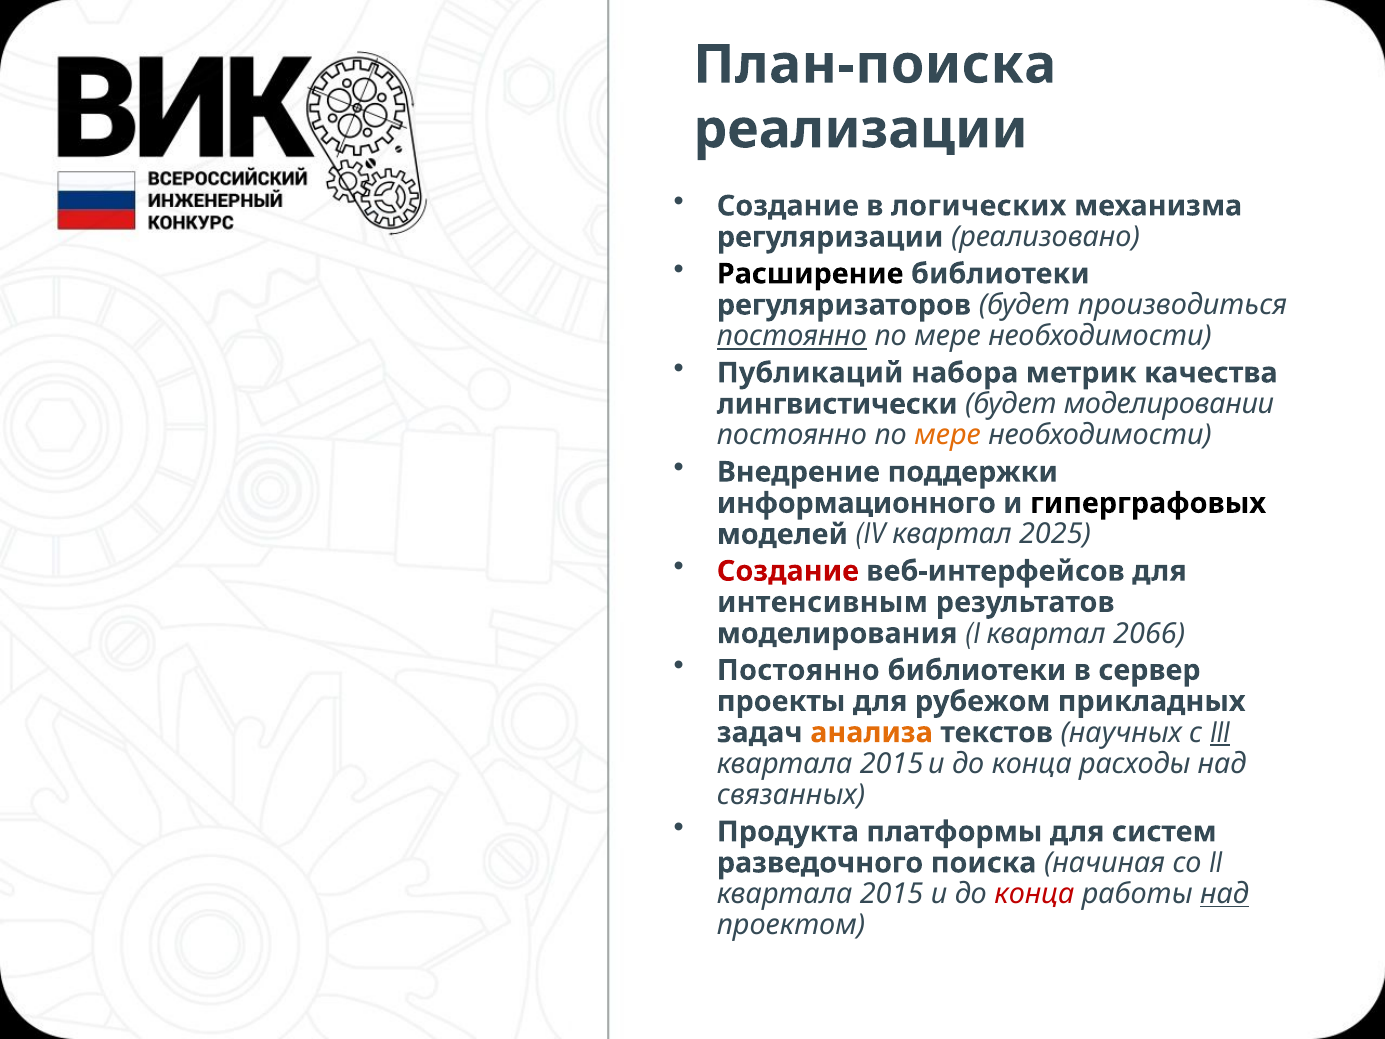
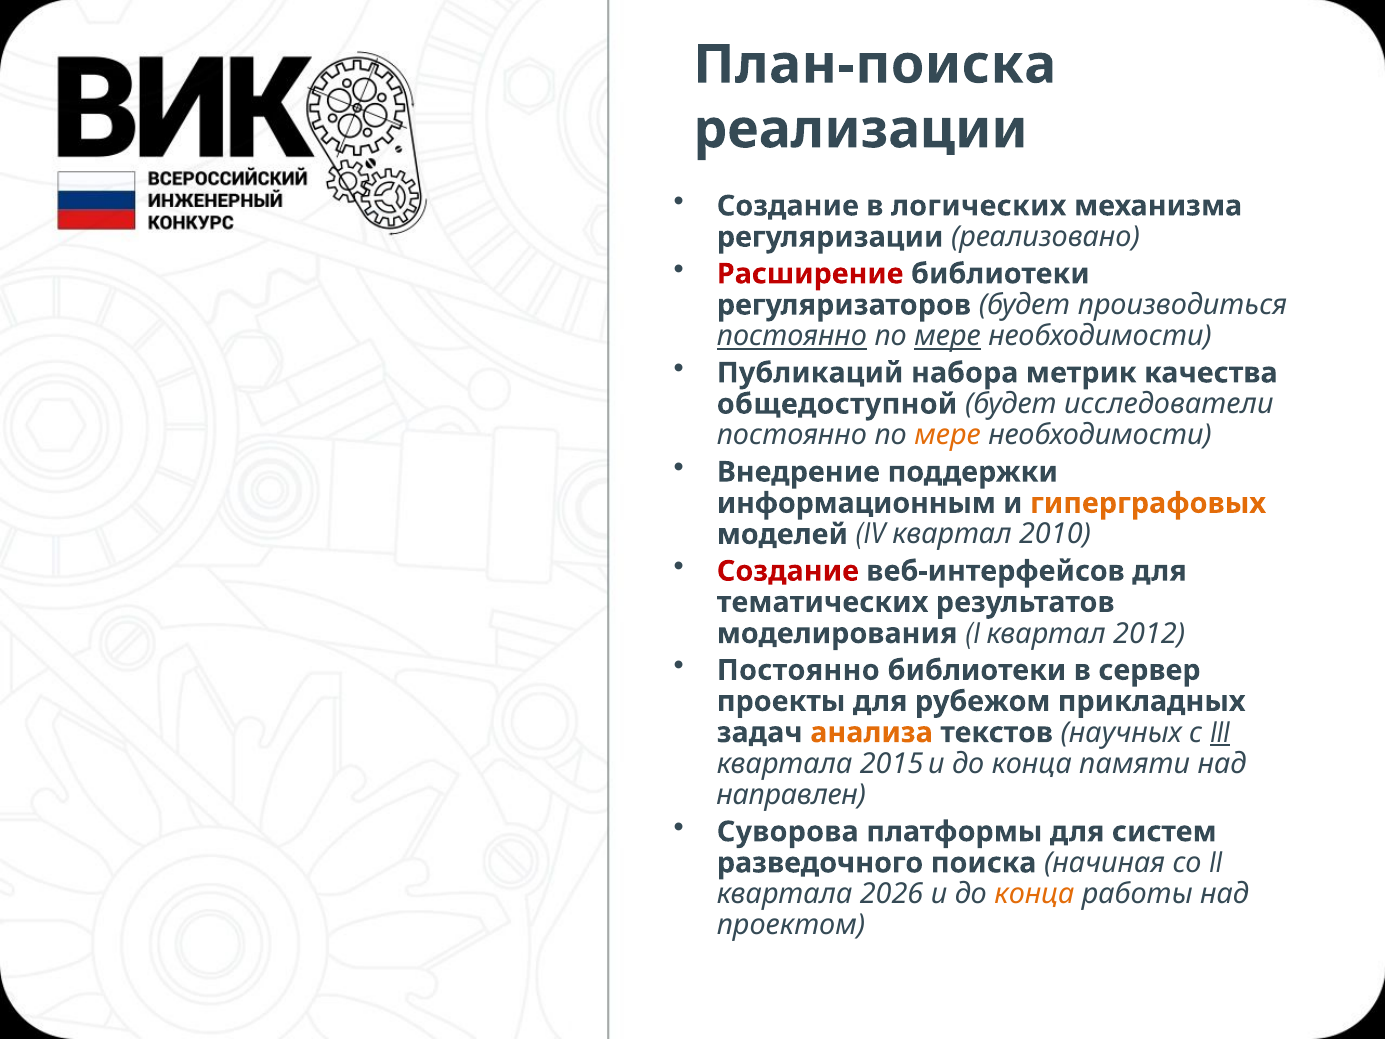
Расширение colour: black -> red (810, 274)
мере underline: none -> present (948, 336)
лингвистически: лингвистически -> общедоступной (837, 404)
моделировании: моделировании -> исследователи (1169, 404)
информационного: информационного -> информационным (856, 503)
гиперграфовых colour: black -> orange (1148, 503)
2025: 2025 -> 2010 (1055, 534)
интенсивным: интенсивным -> тематических (823, 602)
2066: 2066 -> 2012 (1149, 633)
расходы: расходы -> памяти (1135, 764)
связанных: связанных -> направлен (791, 795)
Продукта: Продукта -> Суворова (788, 832)
2015: 2015 -> 2026 (892, 894)
конца colour: red -> orange (1034, 894)
над underline: present -> none (1225, 894)
